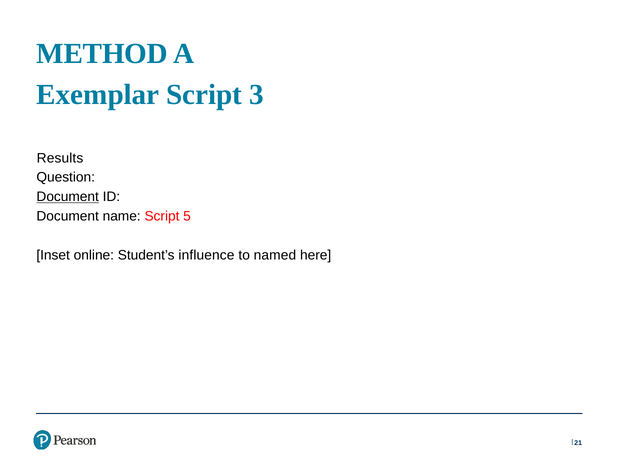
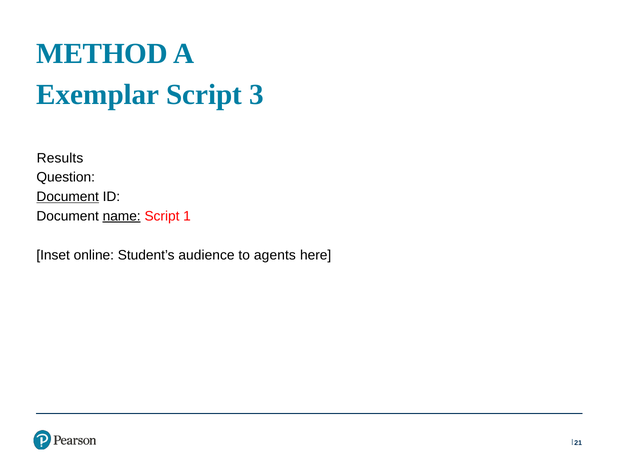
name underline: none -> present (122, 216)
5: 5 -> 1 (187, 216)
influence: influence -> audience (207, 255)
named: named -> agents (275, 255)
